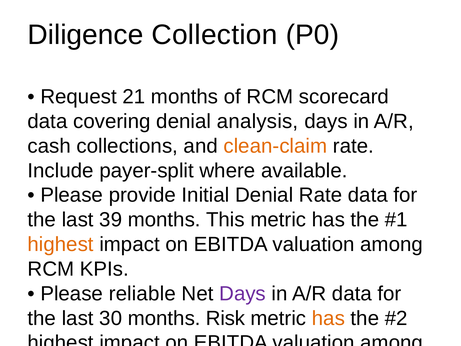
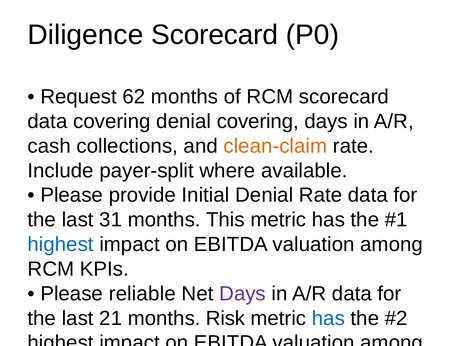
Diligence Collection: Collection -> Scorecard (215, 35)
21: 21 -> 62 (134, 97)
denial analysis: analysis -> covering (258, 121)
39: 39 -> 31 (111, 220)
highest colour: orange -> blue (61, 244)
30: 30 -> 21 (111, 318)
has colour: orange -> blue (328, 318)
